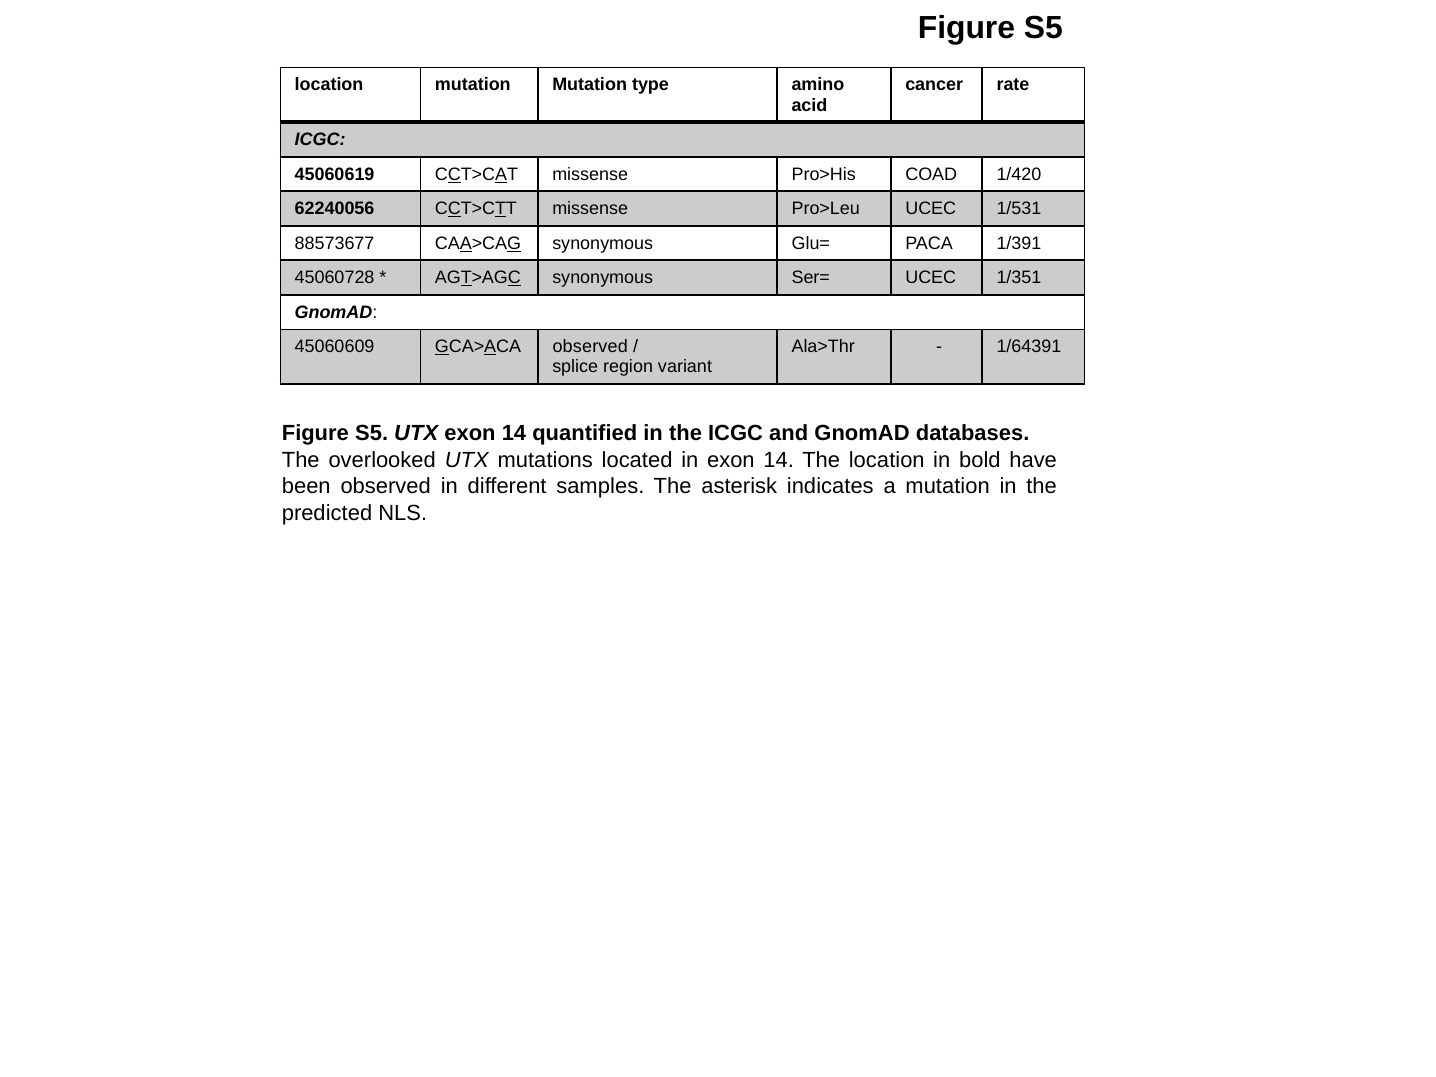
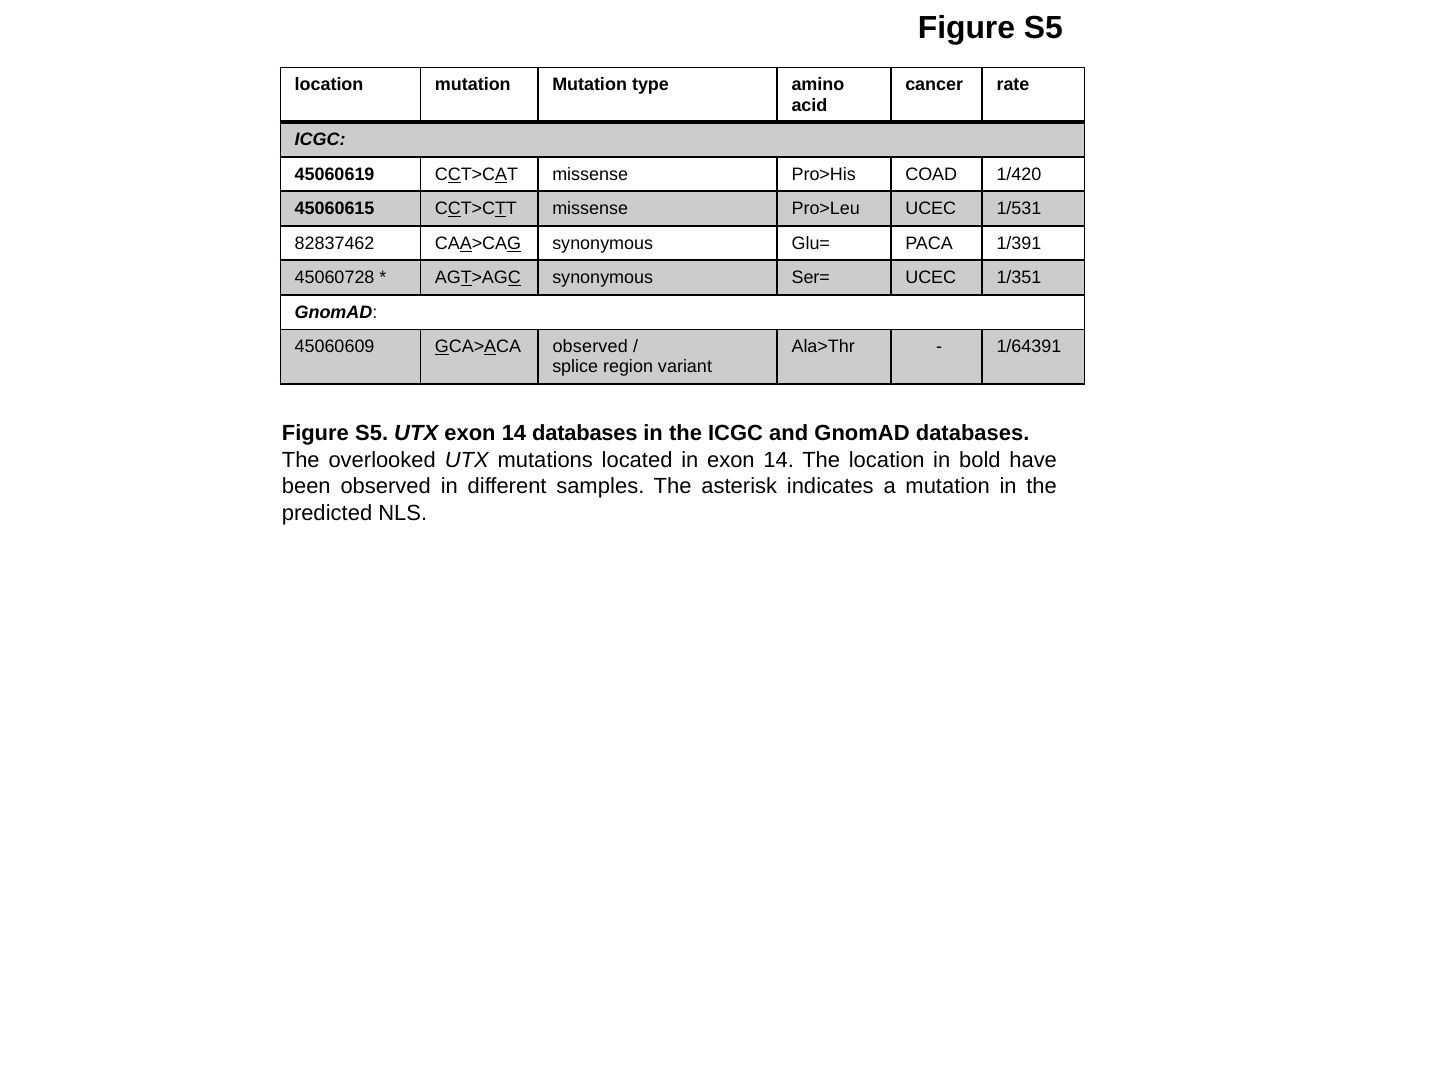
62240056: 62240056 -> 45060615 (335, 209)
88573677: 88573677 -> 82837462 (335, 243)
14 quantified: quantified -> databases (585, 434)
